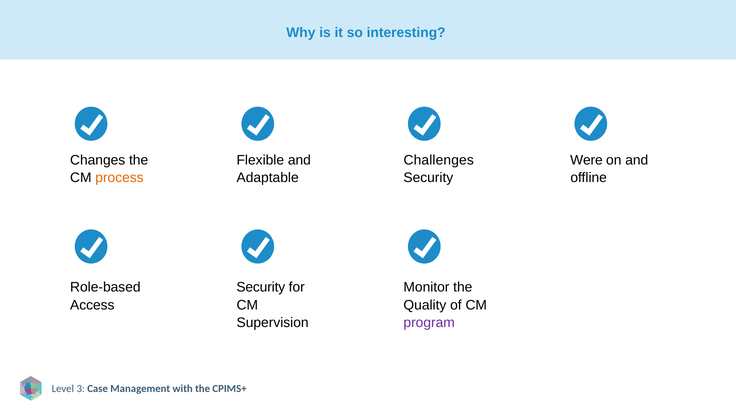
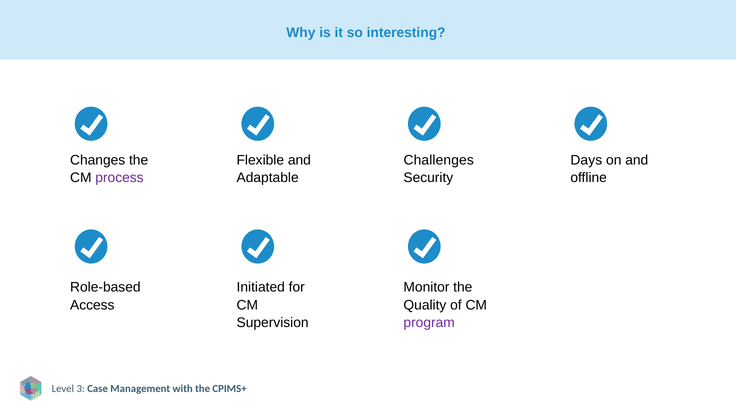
Were: Were -> Days (586, 160)
process colour: orange -> purple (119, 178)
Security: Security -> Initiated (261, 287)
